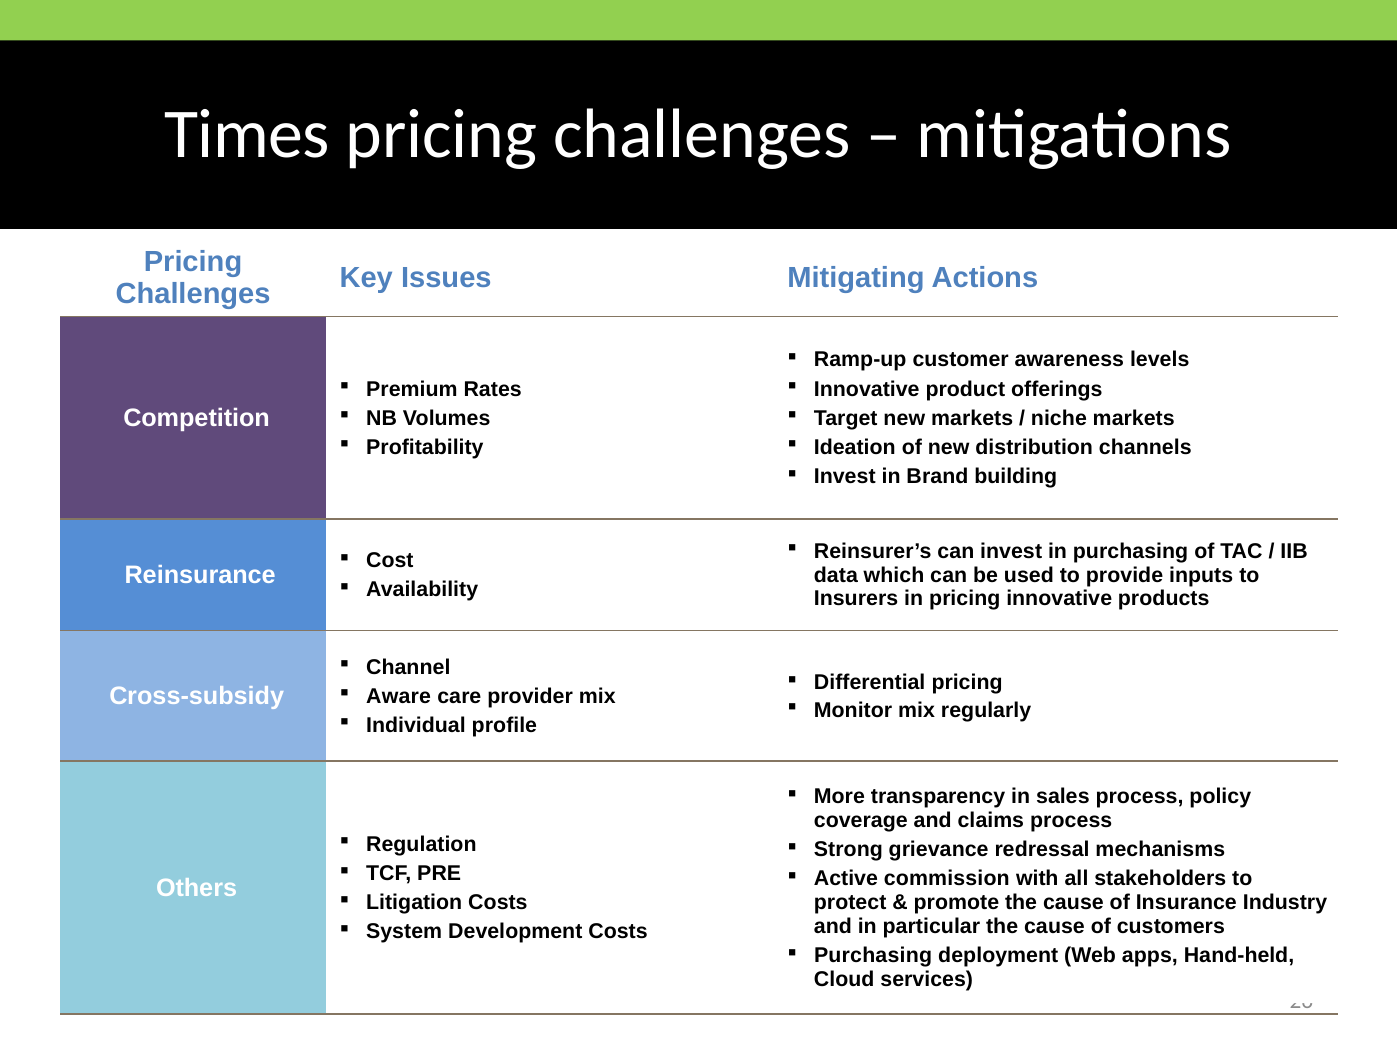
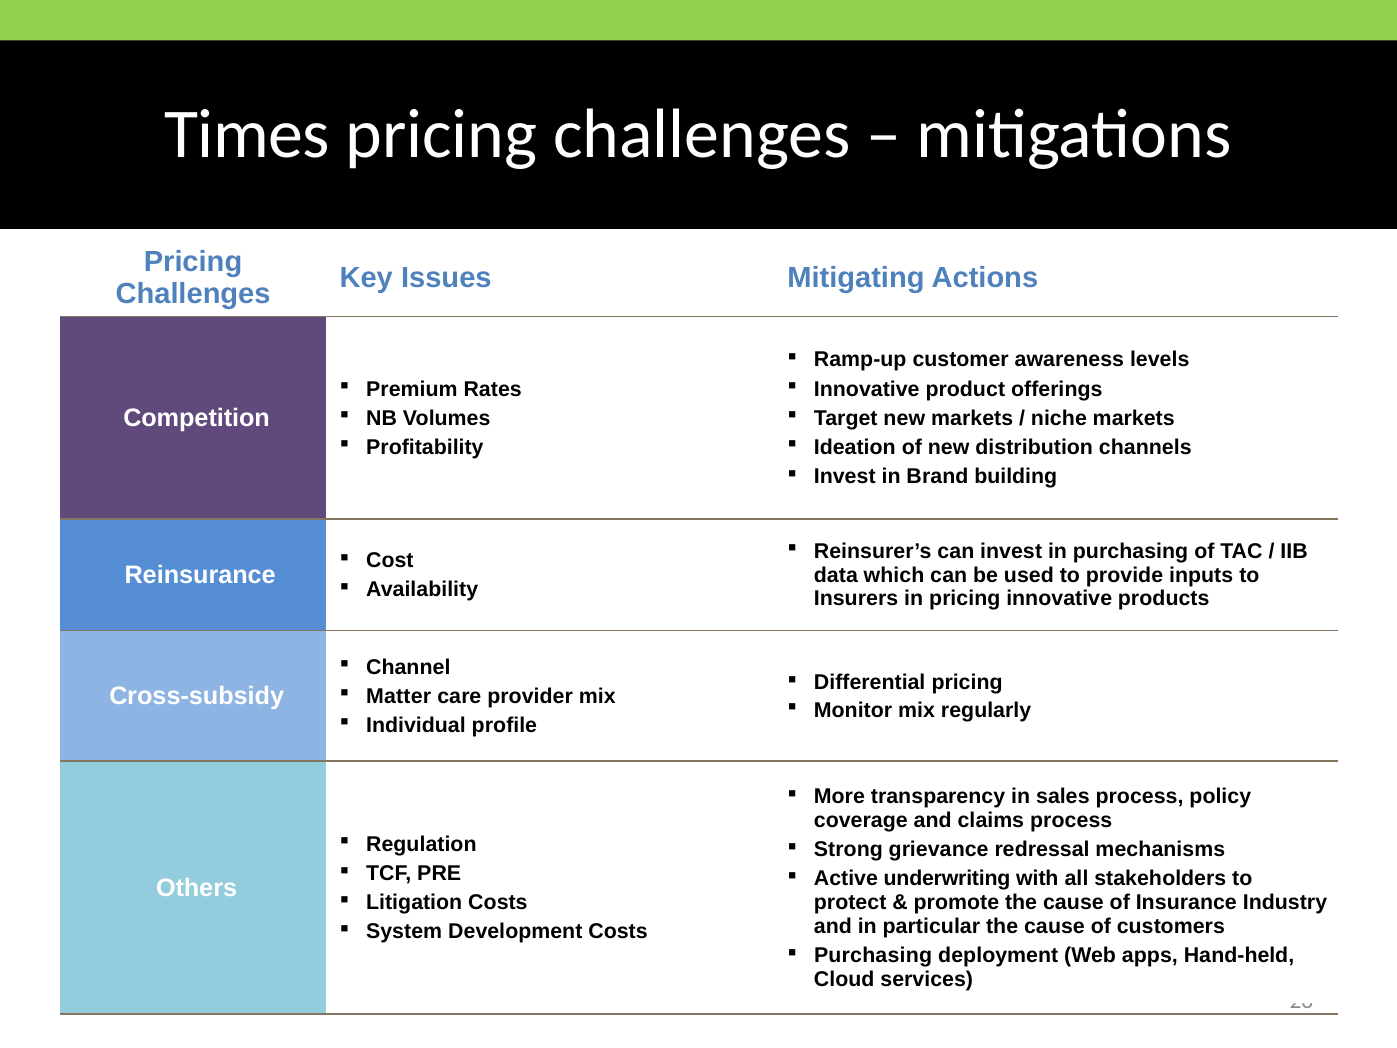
Aware: Aware -> Matter (399, 696)
commission: commission -> underwriting (947, 878)
